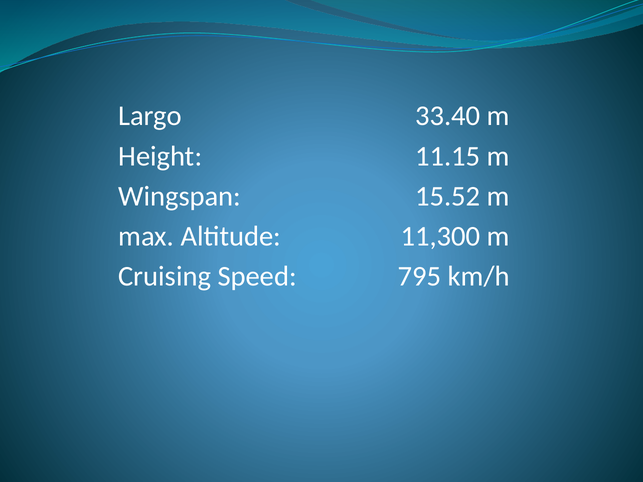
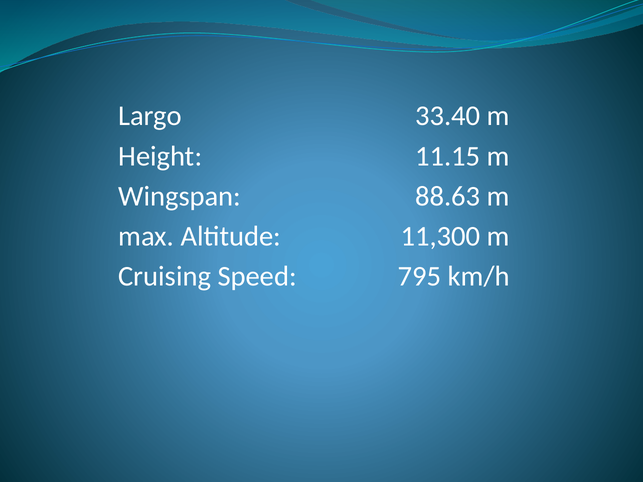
15.52: 15.52 -> 88.63 (448, 196)
